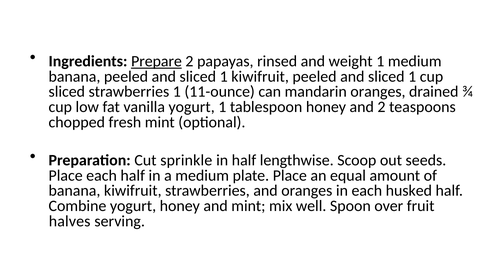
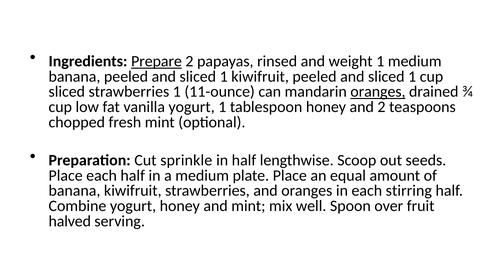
oranges underline: none -> present (378, 92)
husked: husked -> stirring (409, 191)
halves: halves -> halved (70, 221)
